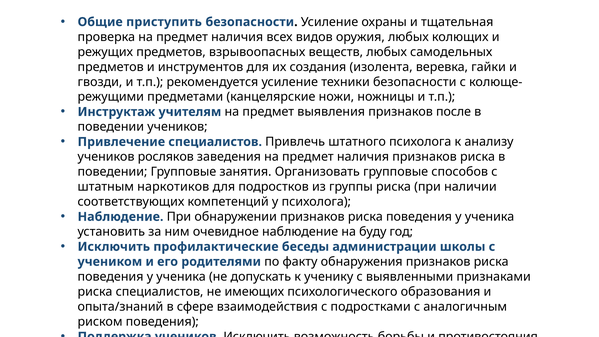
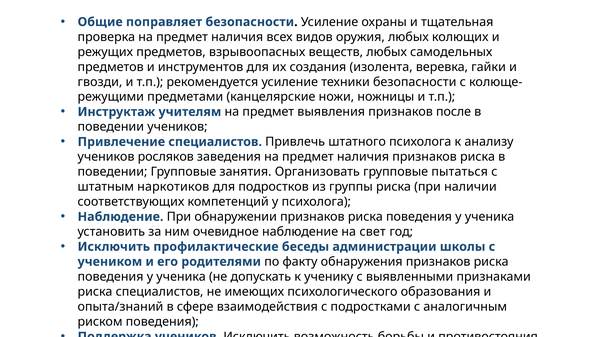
приступить: приступить -> поправляет (164, 22)
способов: способов -> пытаться (460, 172)
буду: буду -> свет (373, 232)
